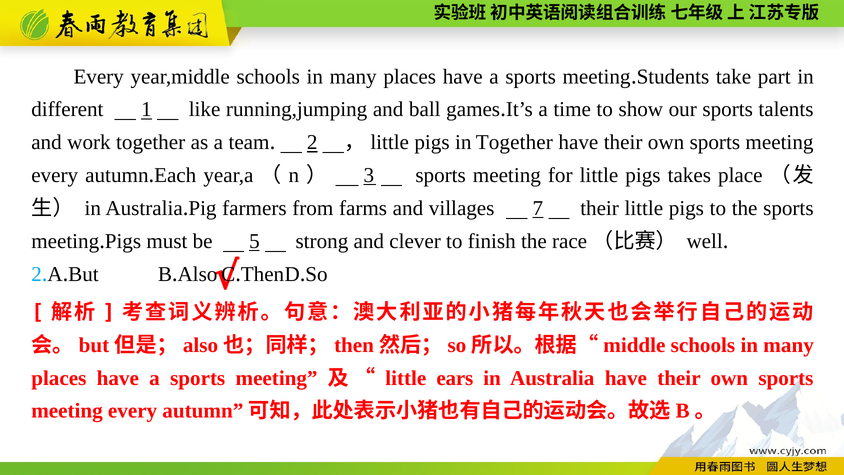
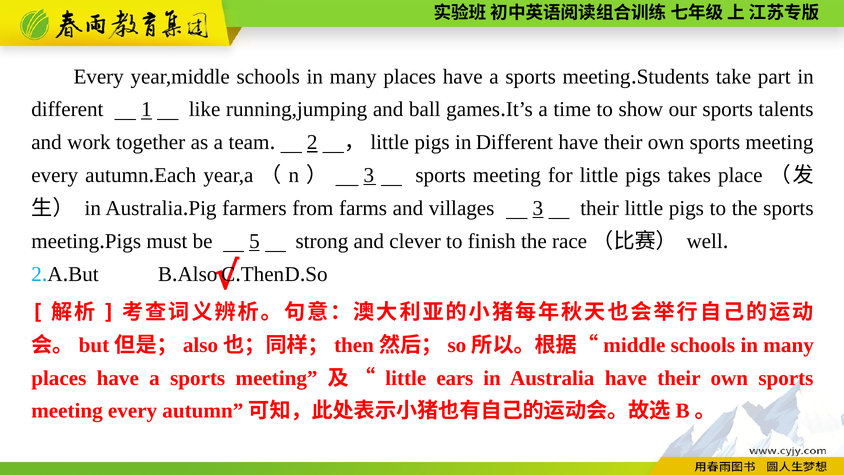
pigs in Together: Together -> Different (514, 142)
villages 7: 7 -> 3 (538, 208)
